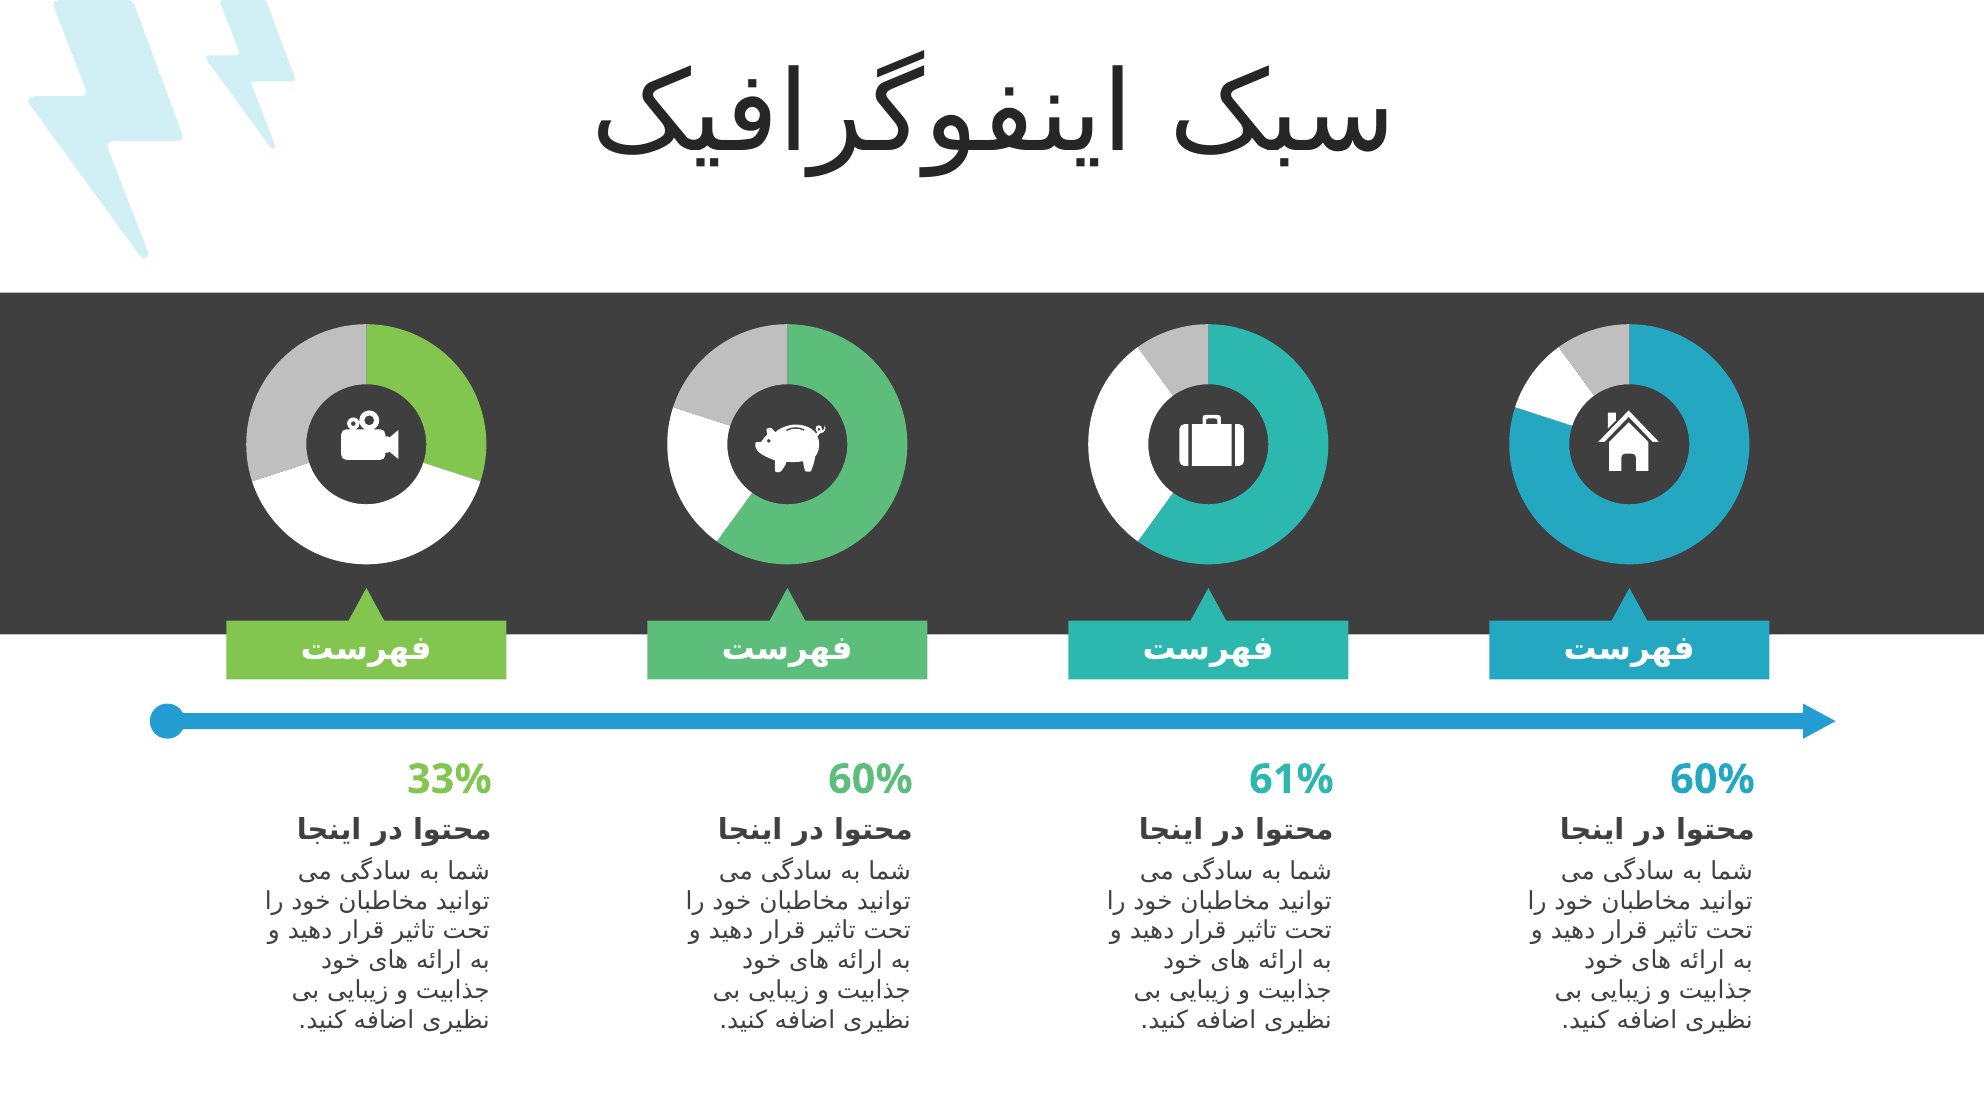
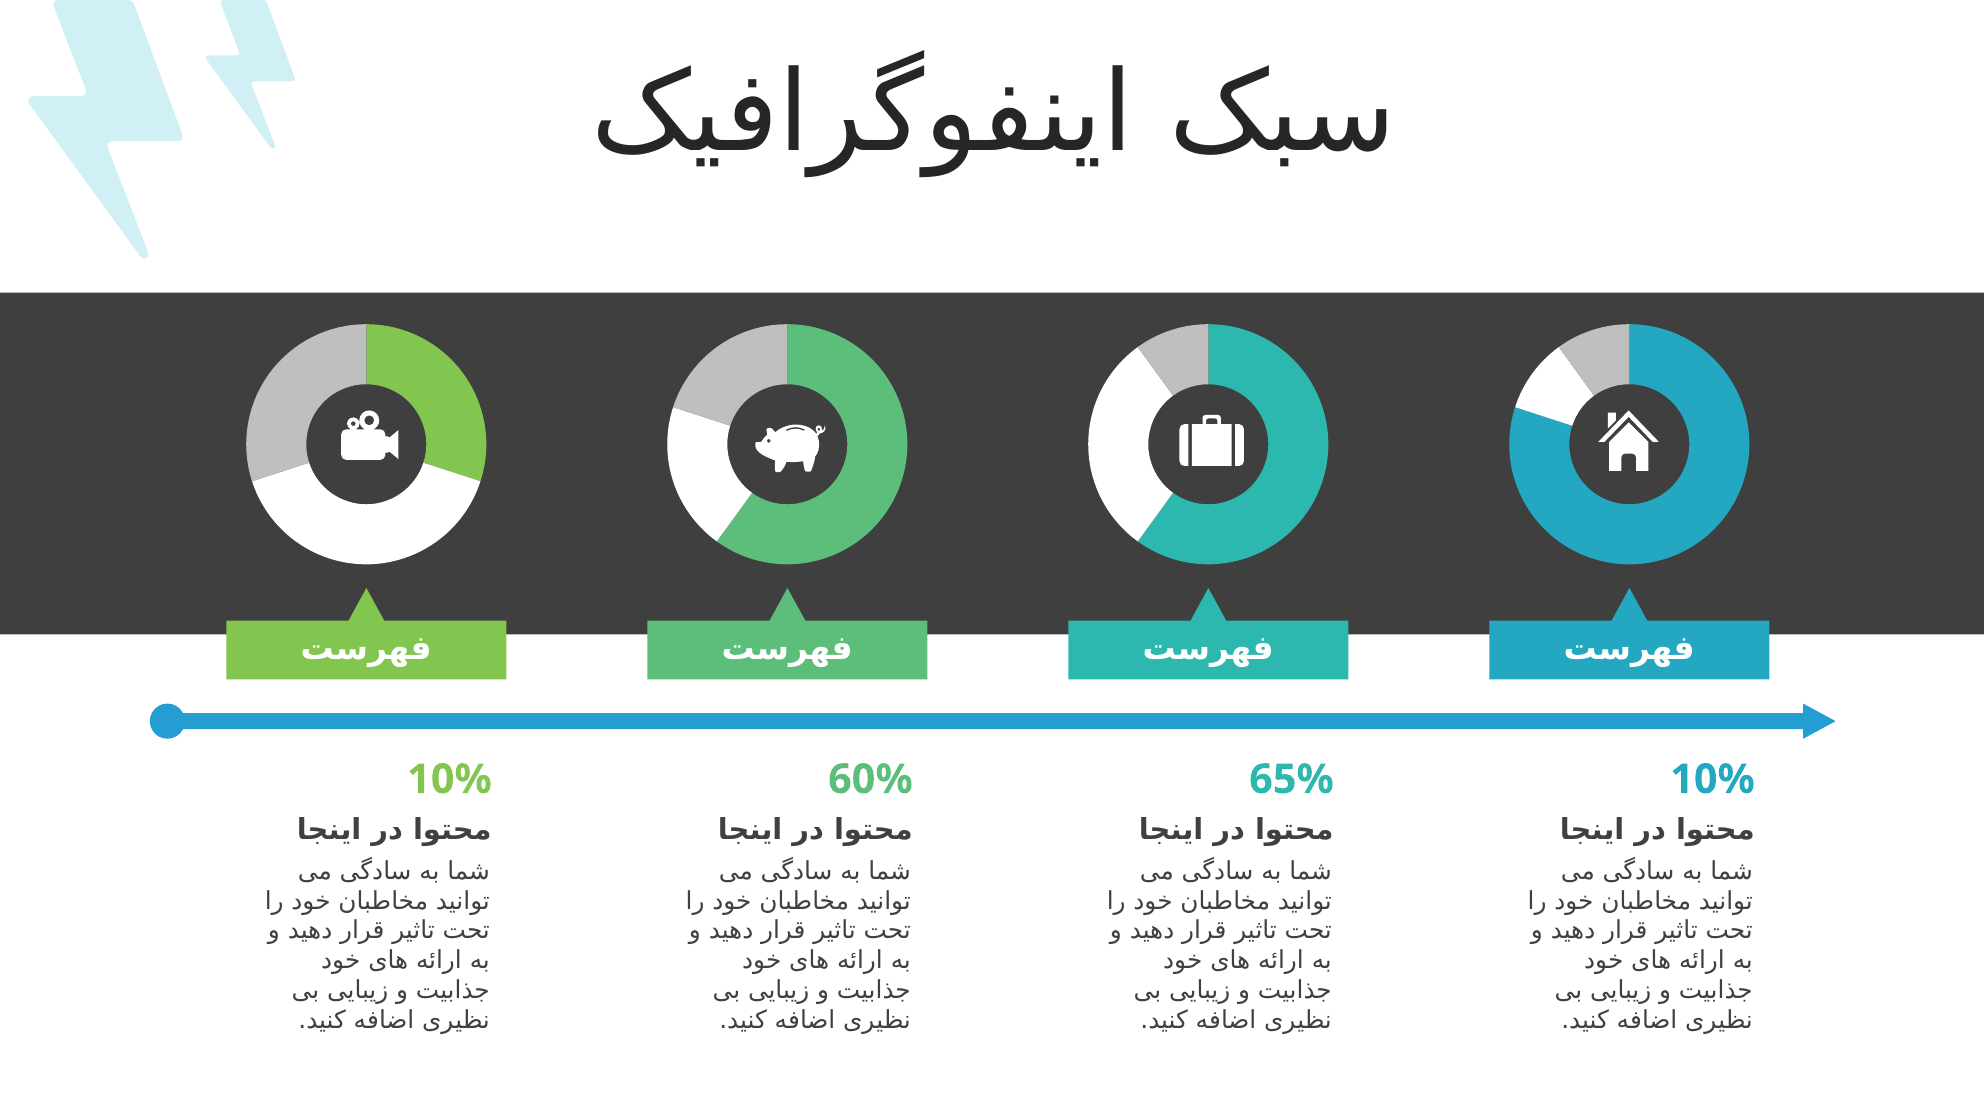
33%: 33% -> 10% (449, 779)
61%: 61% -> 65% (1291, 779)
60%: 60% -> 10% (1713, 779)
